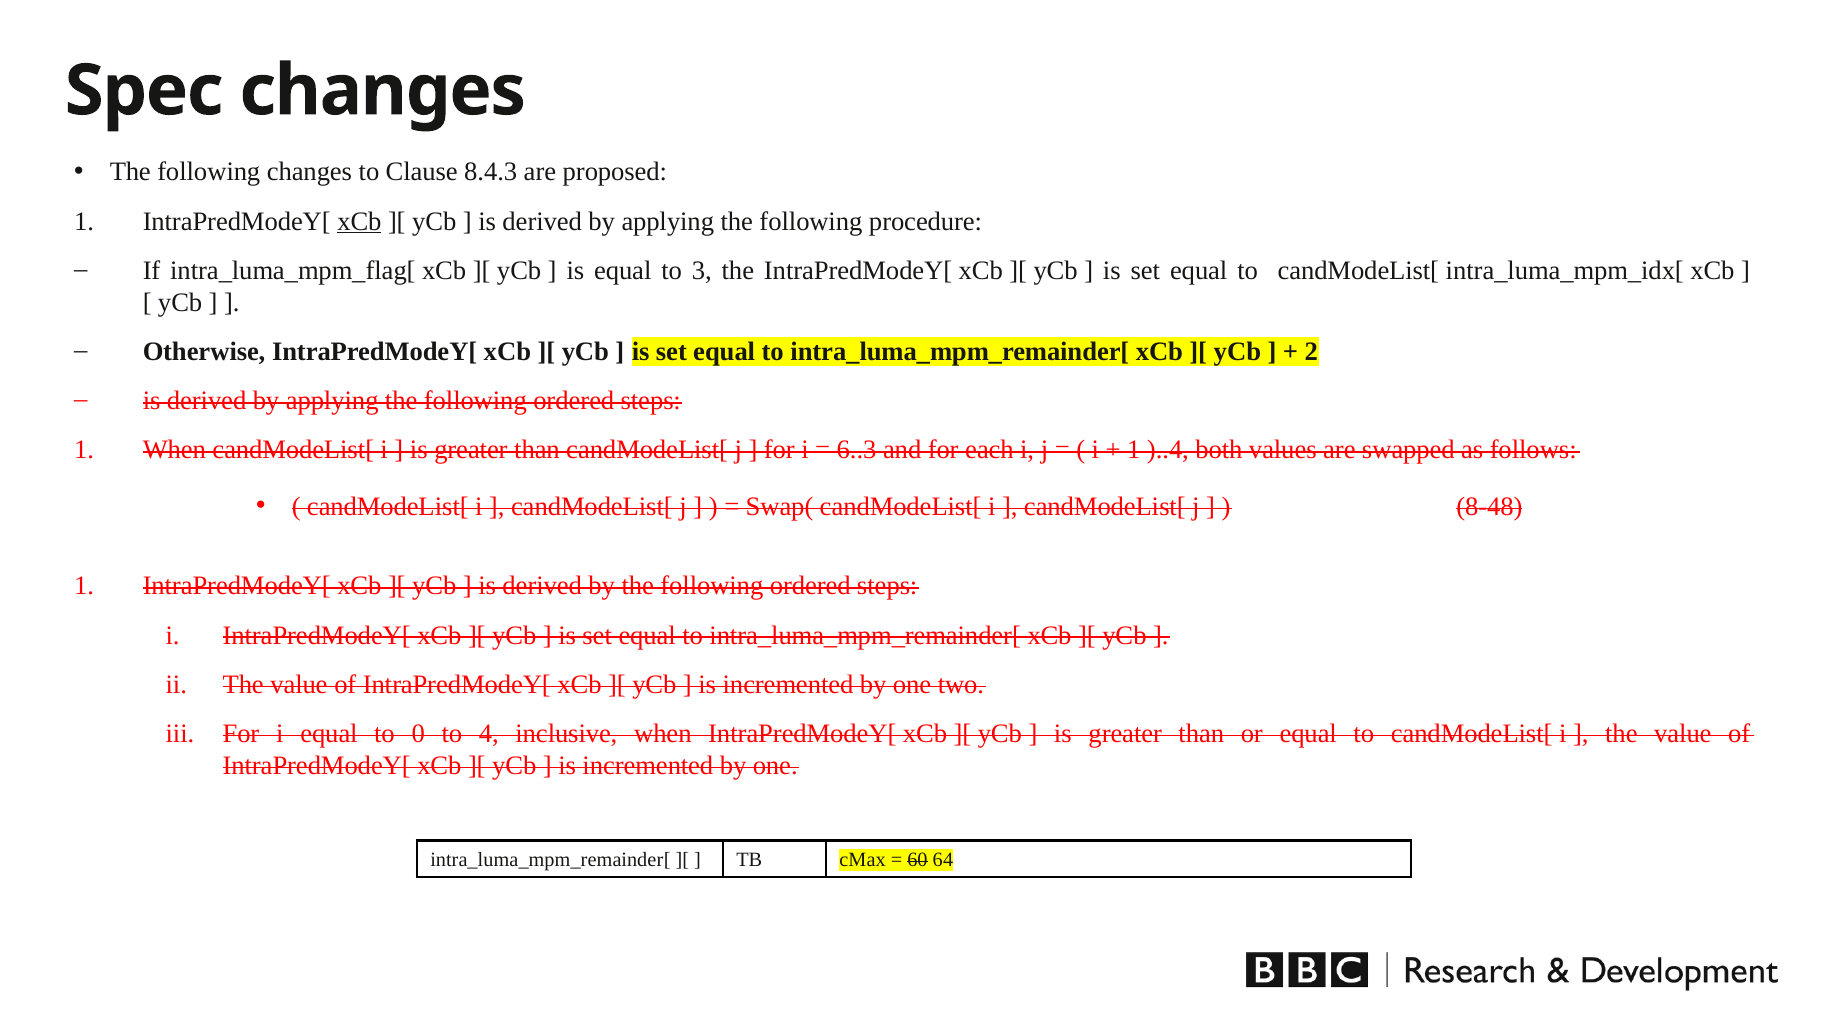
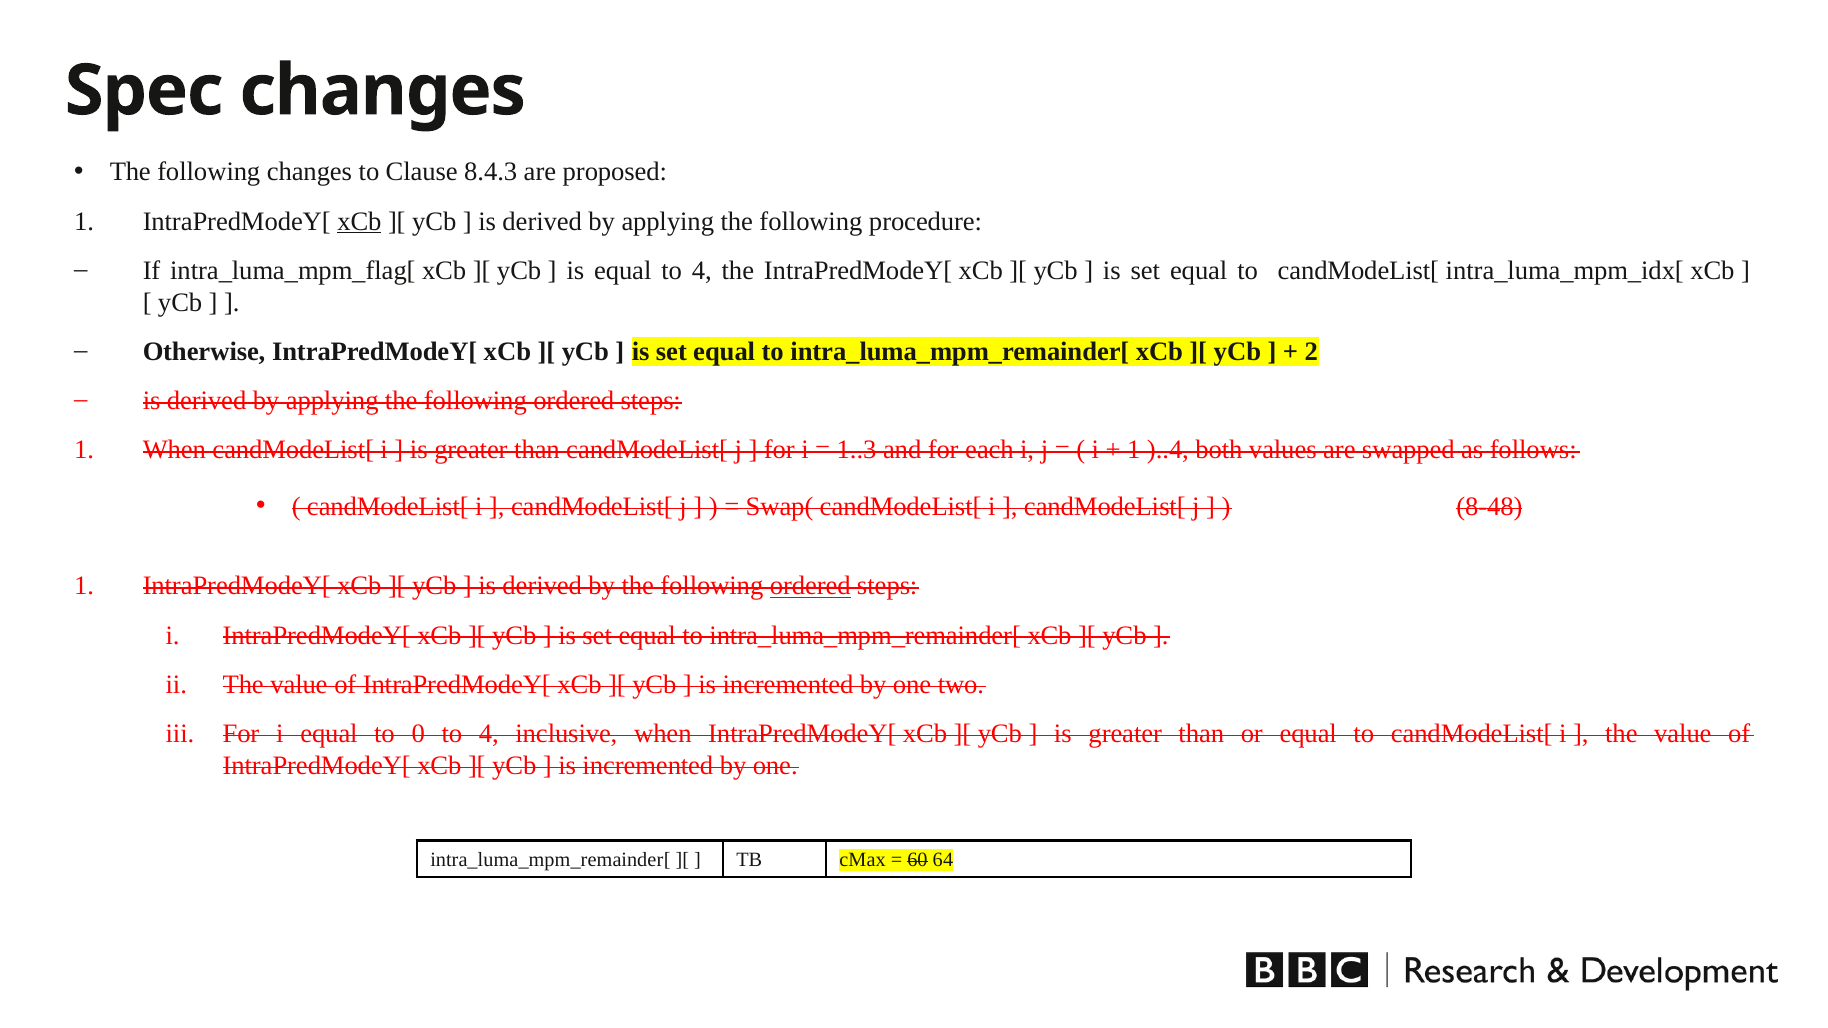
equal to 3: 3 -> 4 (702, 271)
6..3: 6..3 -> 1..3 (857, 450)
ordered underline: none -> present (810, 586)
